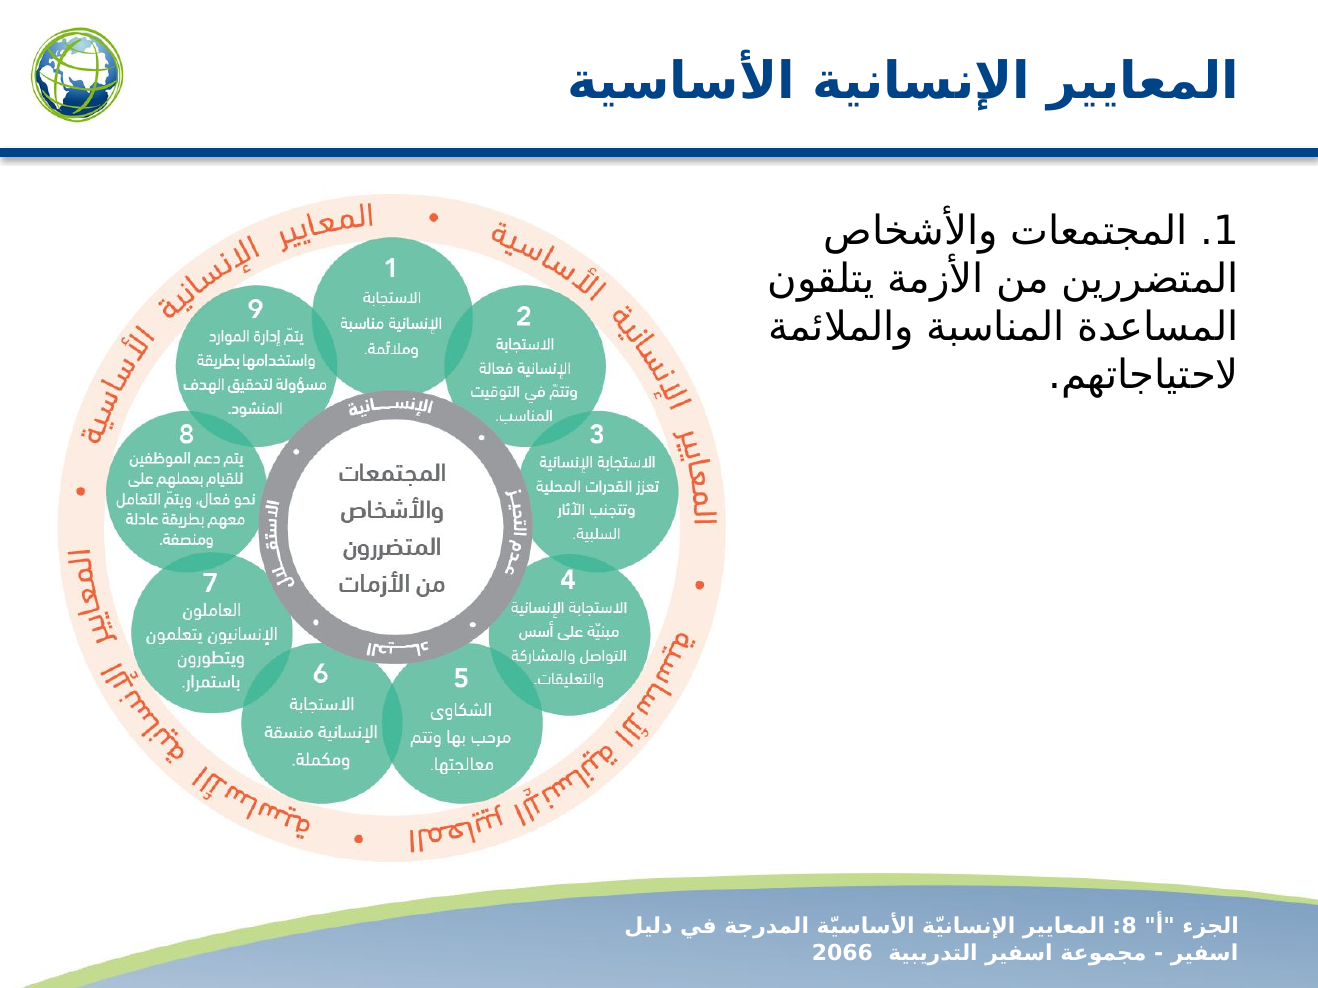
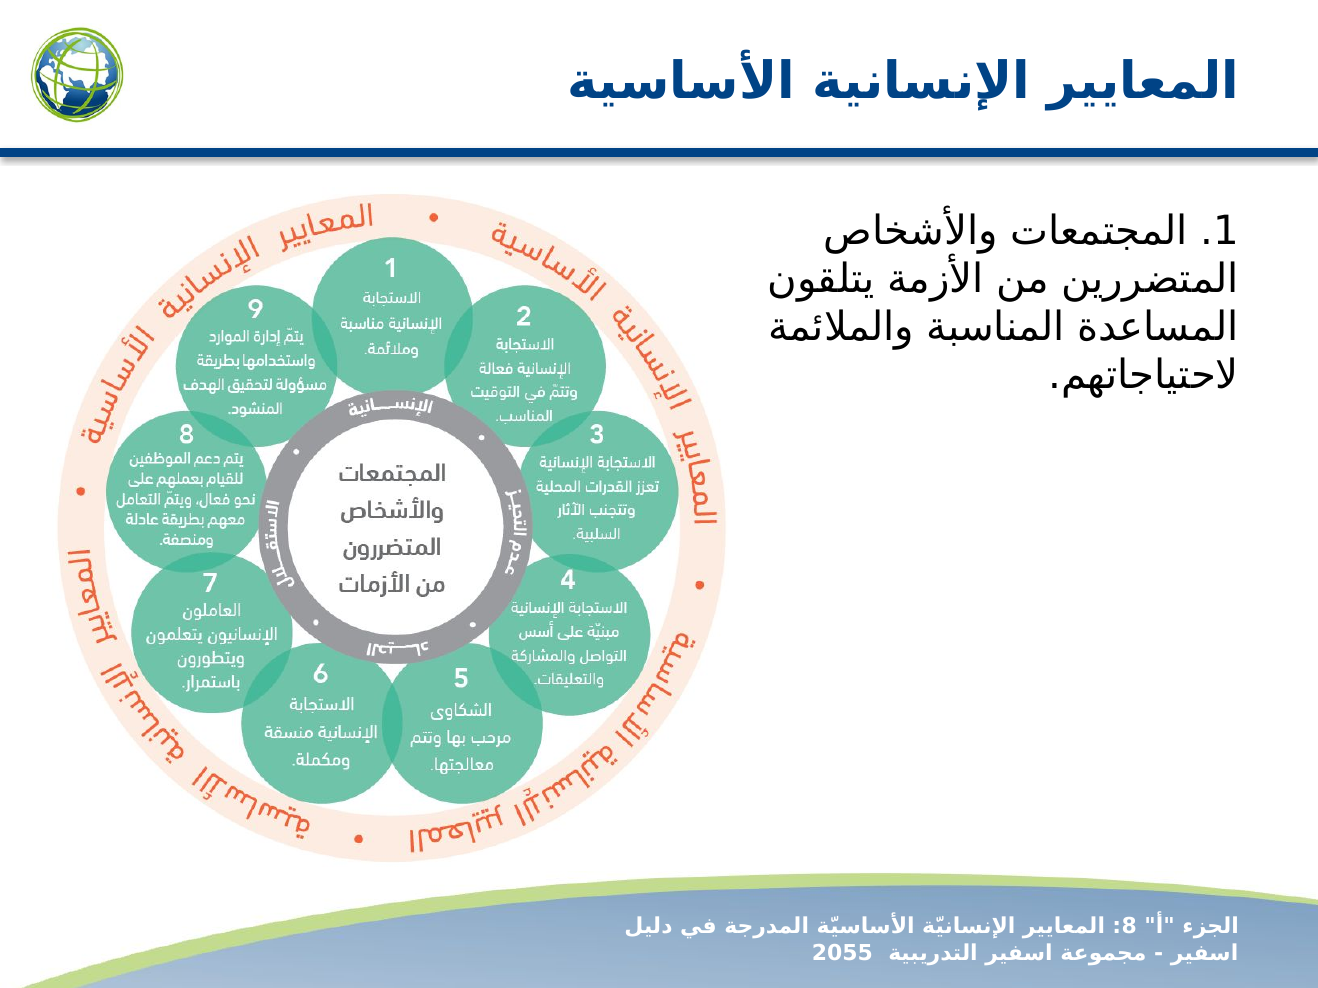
2066: 2066 -> 2055 (842, 953)
